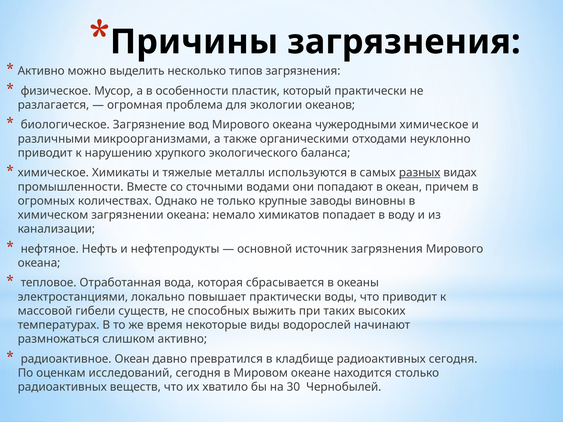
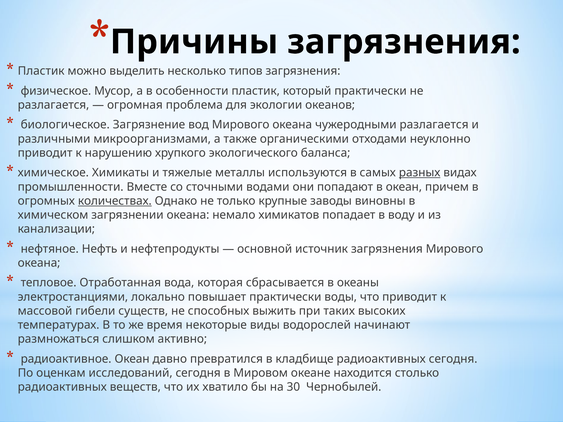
Активно: Активно -> Пластик (41, 71)
чужеродными химическое: химическое -> разлагается (434, 125)
количествах underline: none -> present (115, 201)
